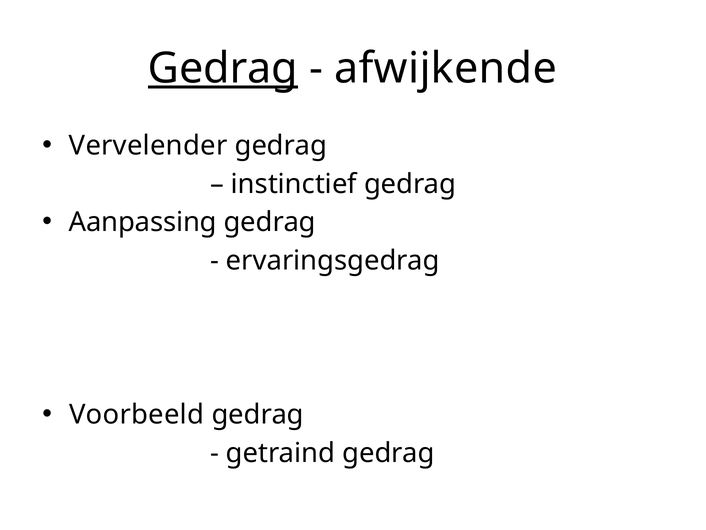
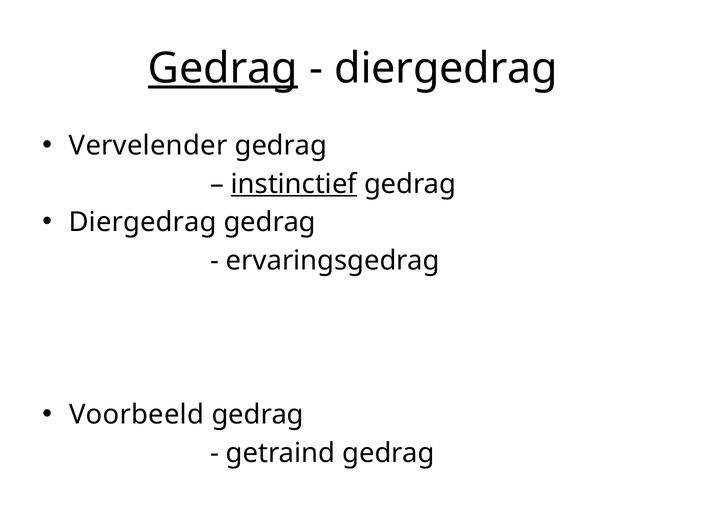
afwijkende: afwijkende -> diergedrag (446, 68)
instinctief underline: none -> present (294, 184)
Aanpassing: Aanpassing -> Diergedrag (143, 222)
